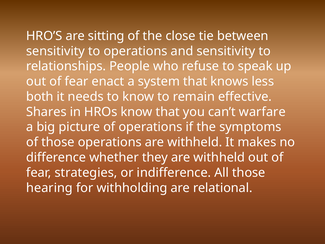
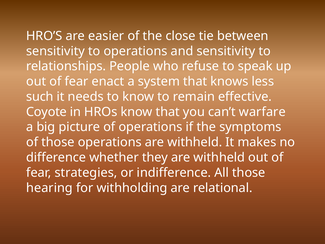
sitting: sitting -> easier (106, 36)
both: both -> such (40, 97)
Shares: Shares -> Coyote (46, 112)
